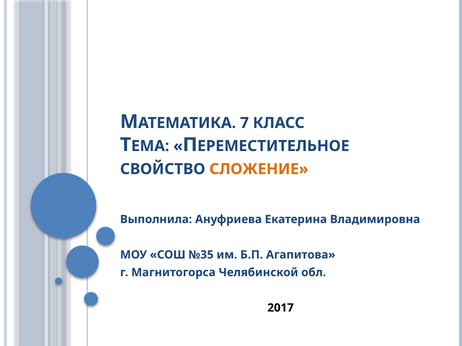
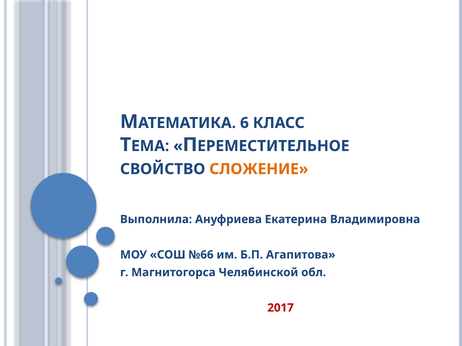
7: 7 -> 6 (244, 123)
№35: №35 -> №66 (201, 255)
2017 colour: black -> red (281, 308)
